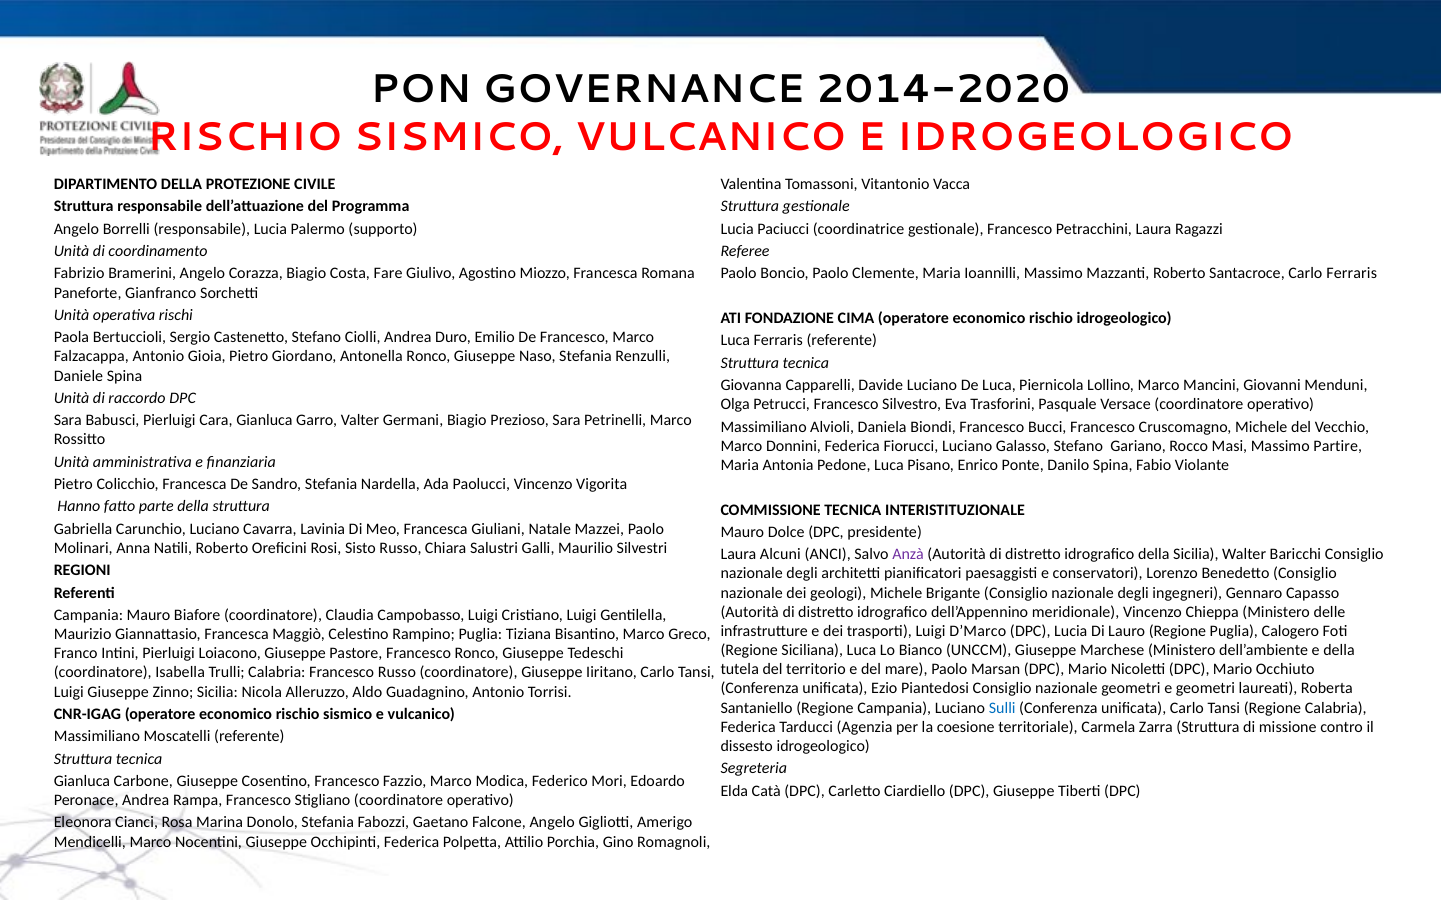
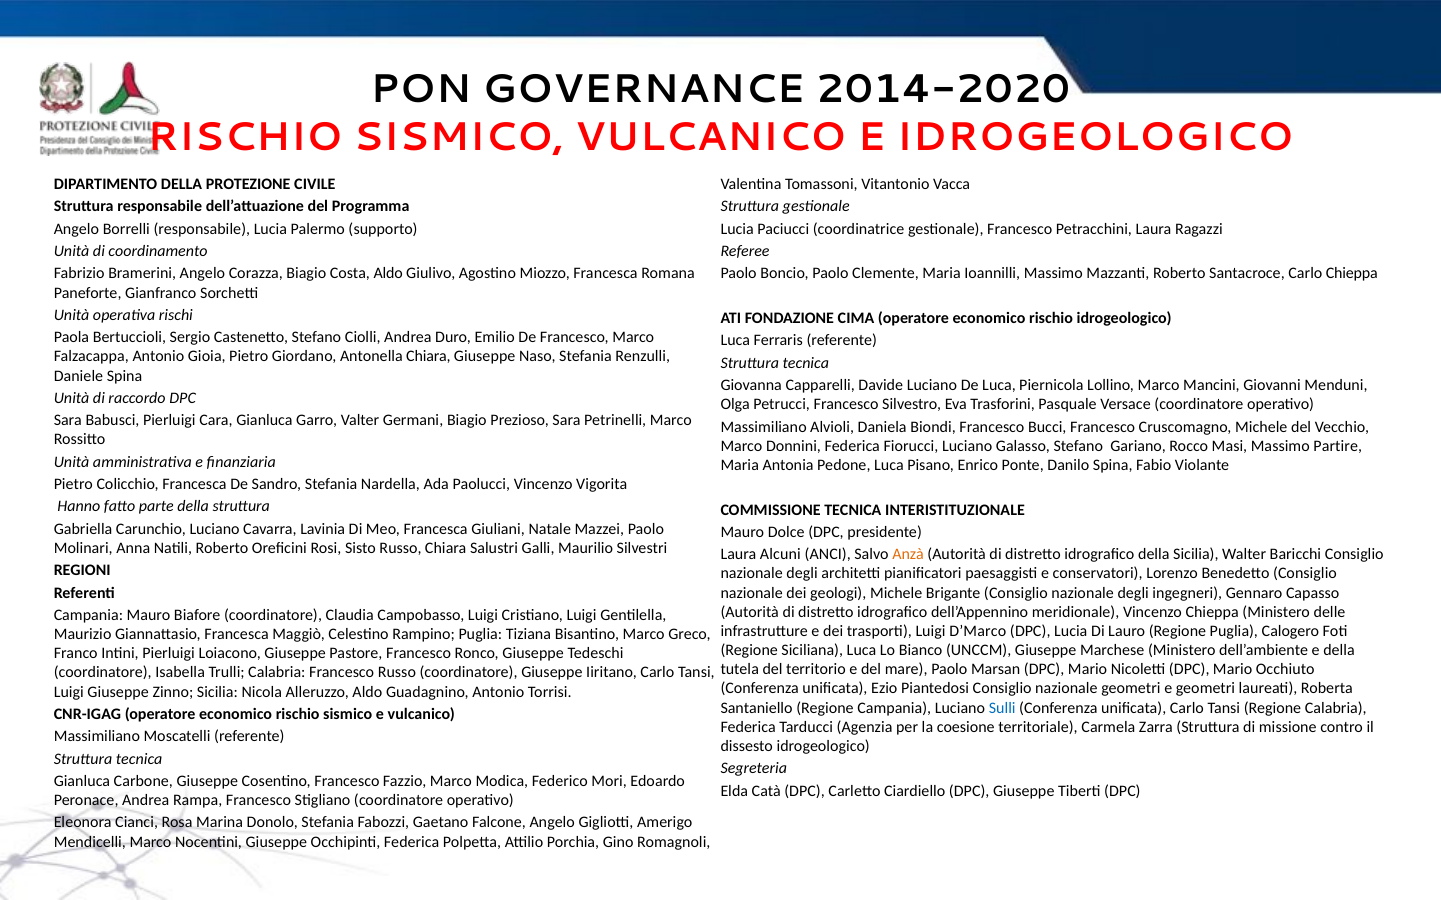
Costa Fare: Fare -> Aldo (388, 274)
Carlo Ferraris: Ferraris -> Chieppa (1352, 274)
Antonella Ronco: Ronco -> Chiara (428, 357)
Anzà colour: purple -> orange (908, 555)
